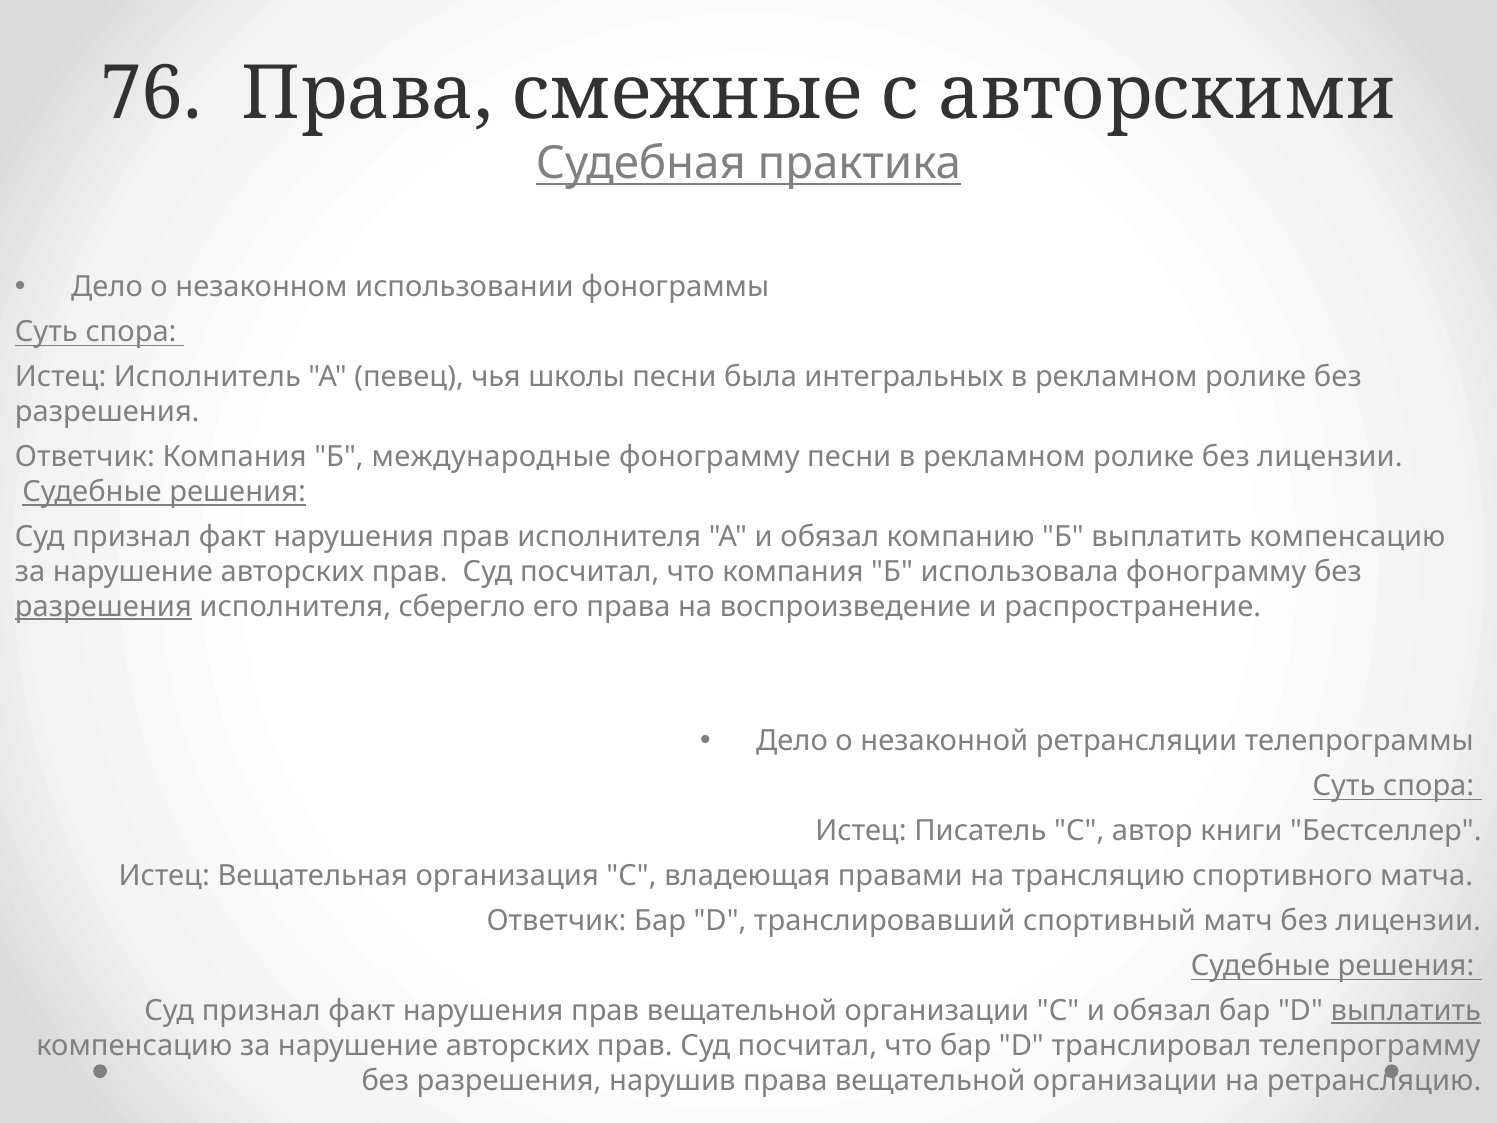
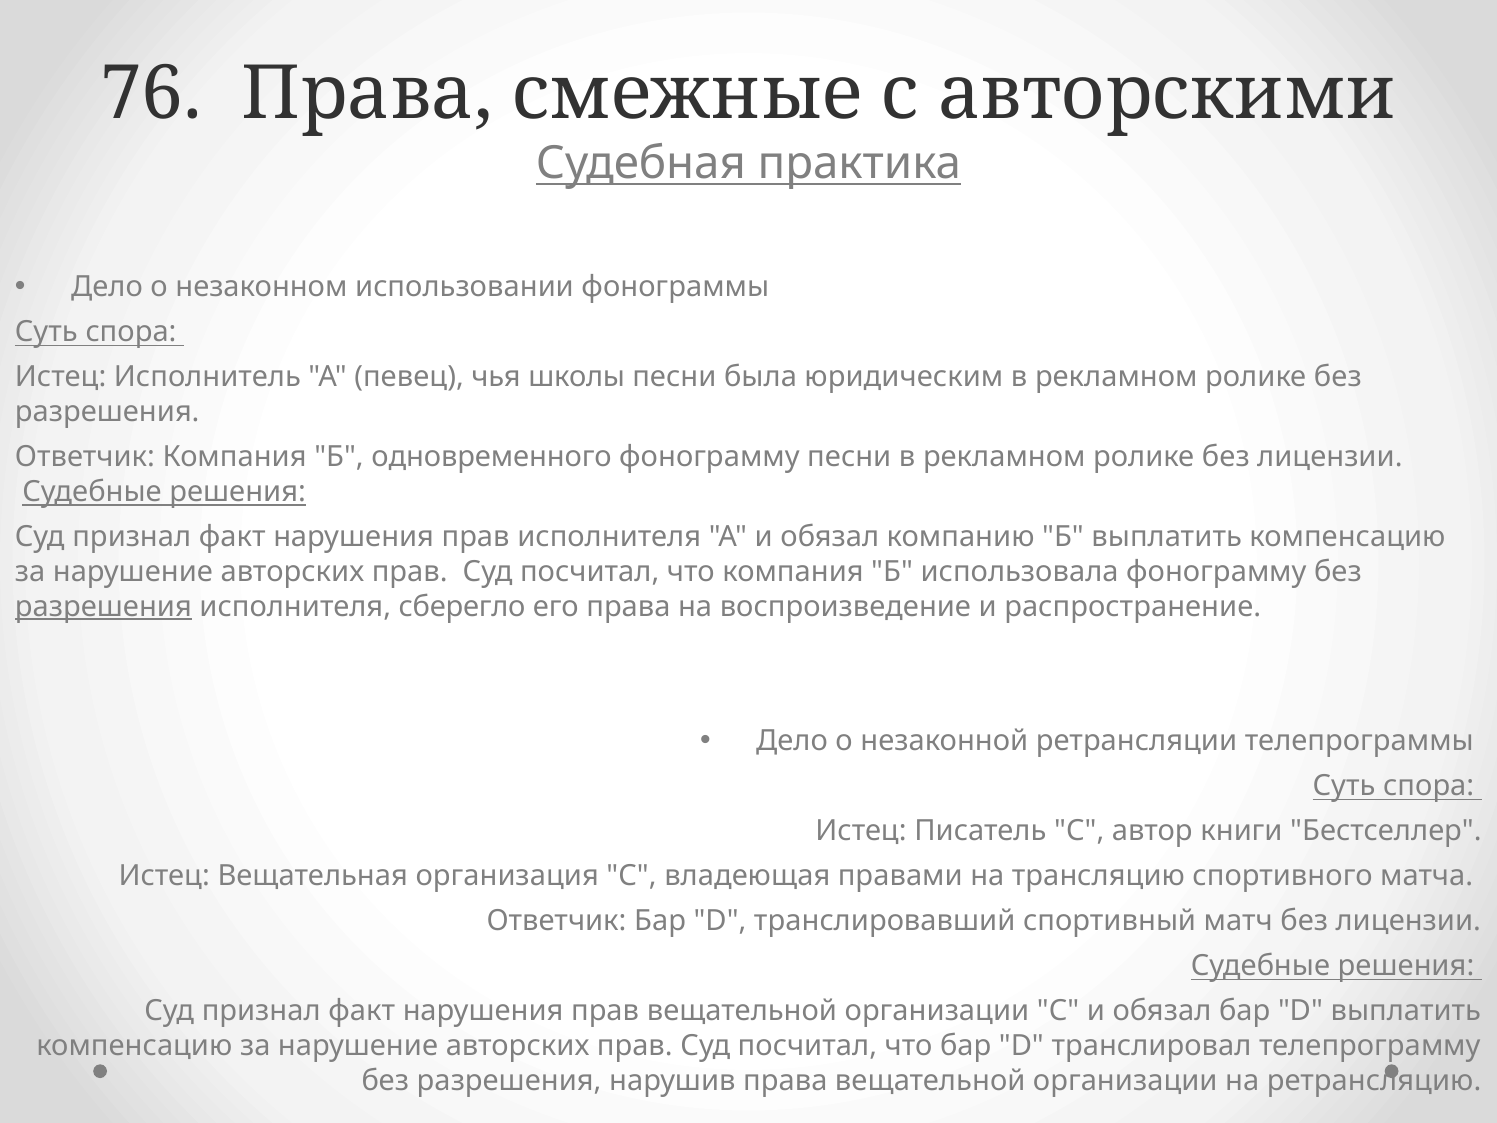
интегральных: интегральных -> юридическим (904, 377)
международные: международные -> одновременного (492, 457)
выплатить underline: present -> none (1406, 1010)
